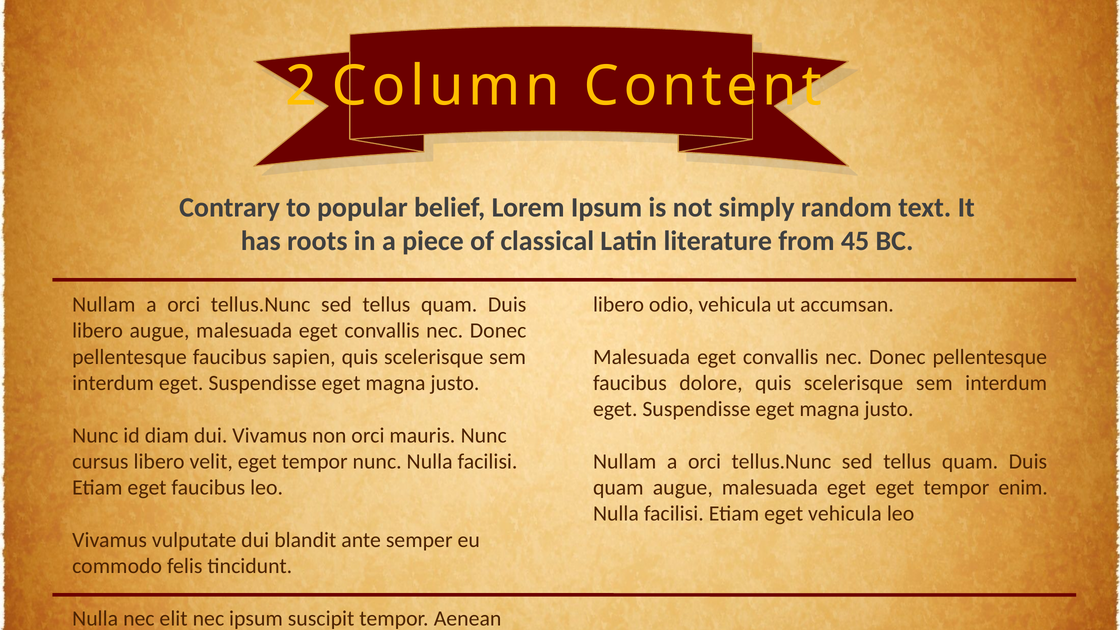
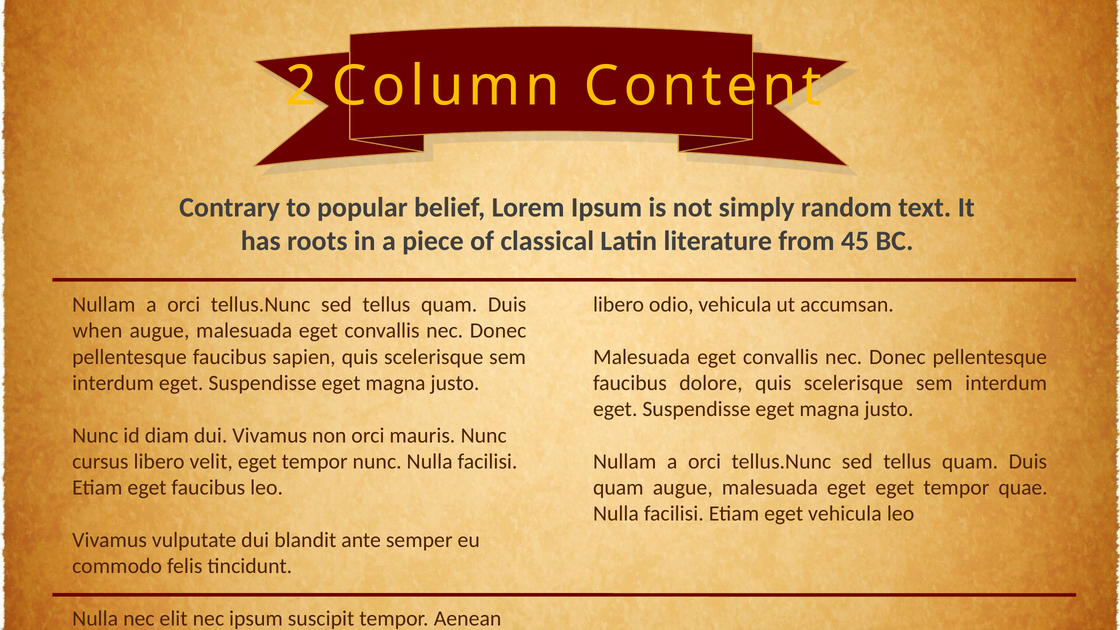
libero: libero -> when (97, 331)
enim: enim -> quae (1023, 488)
